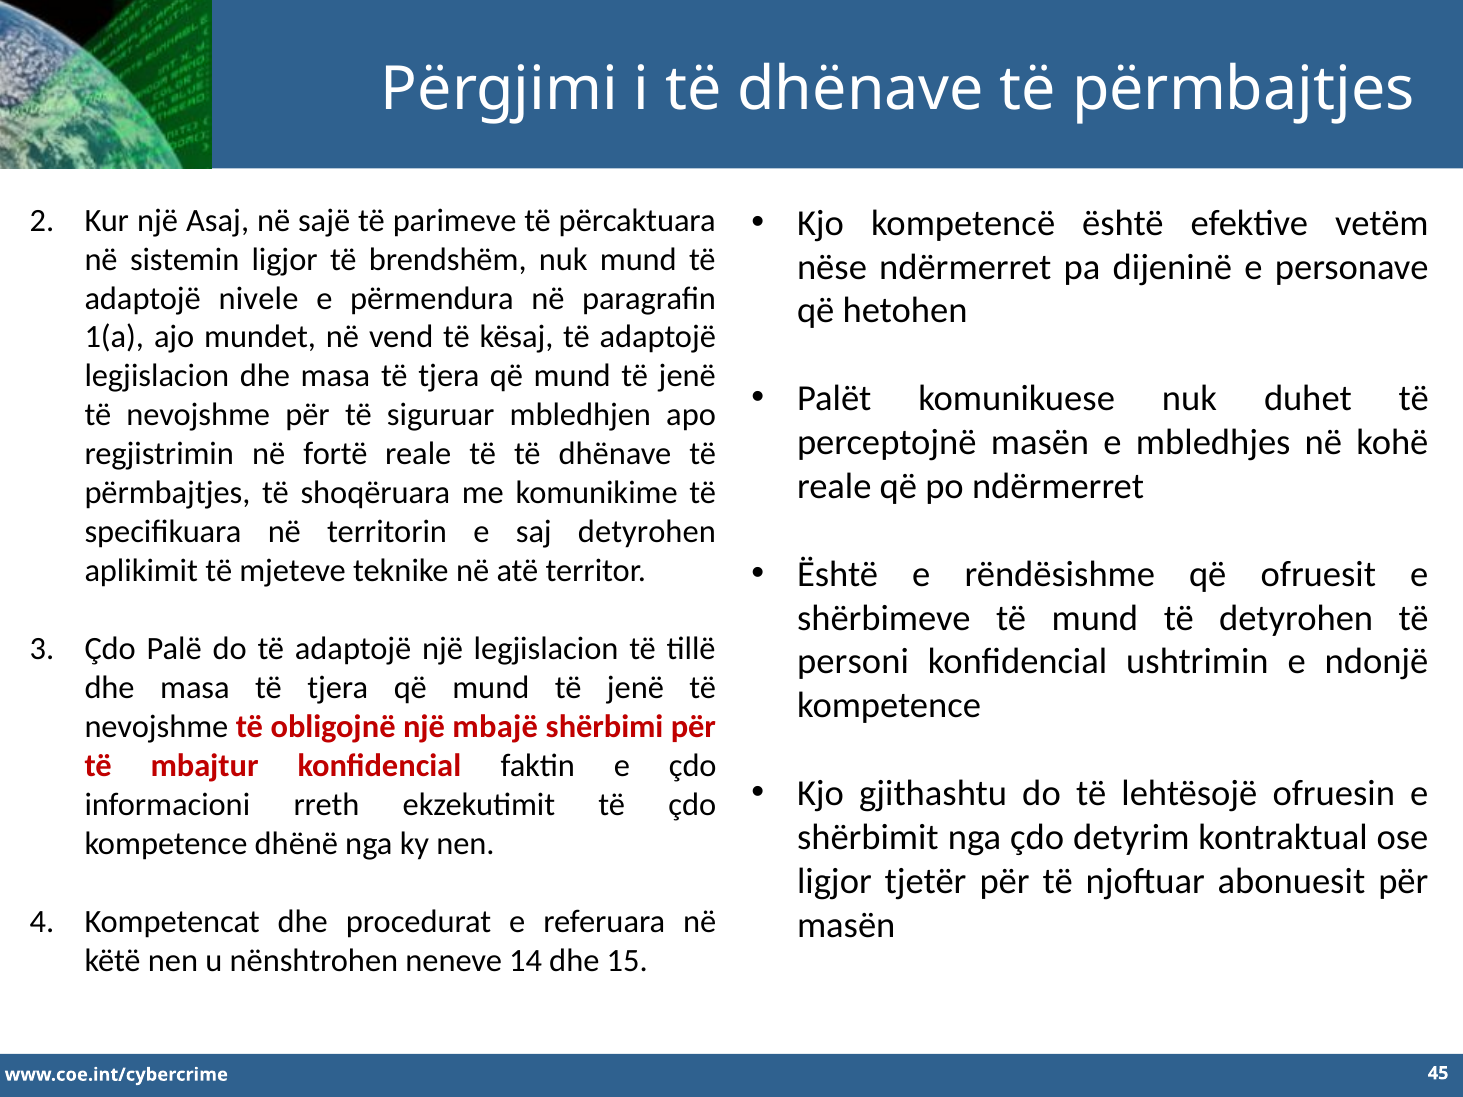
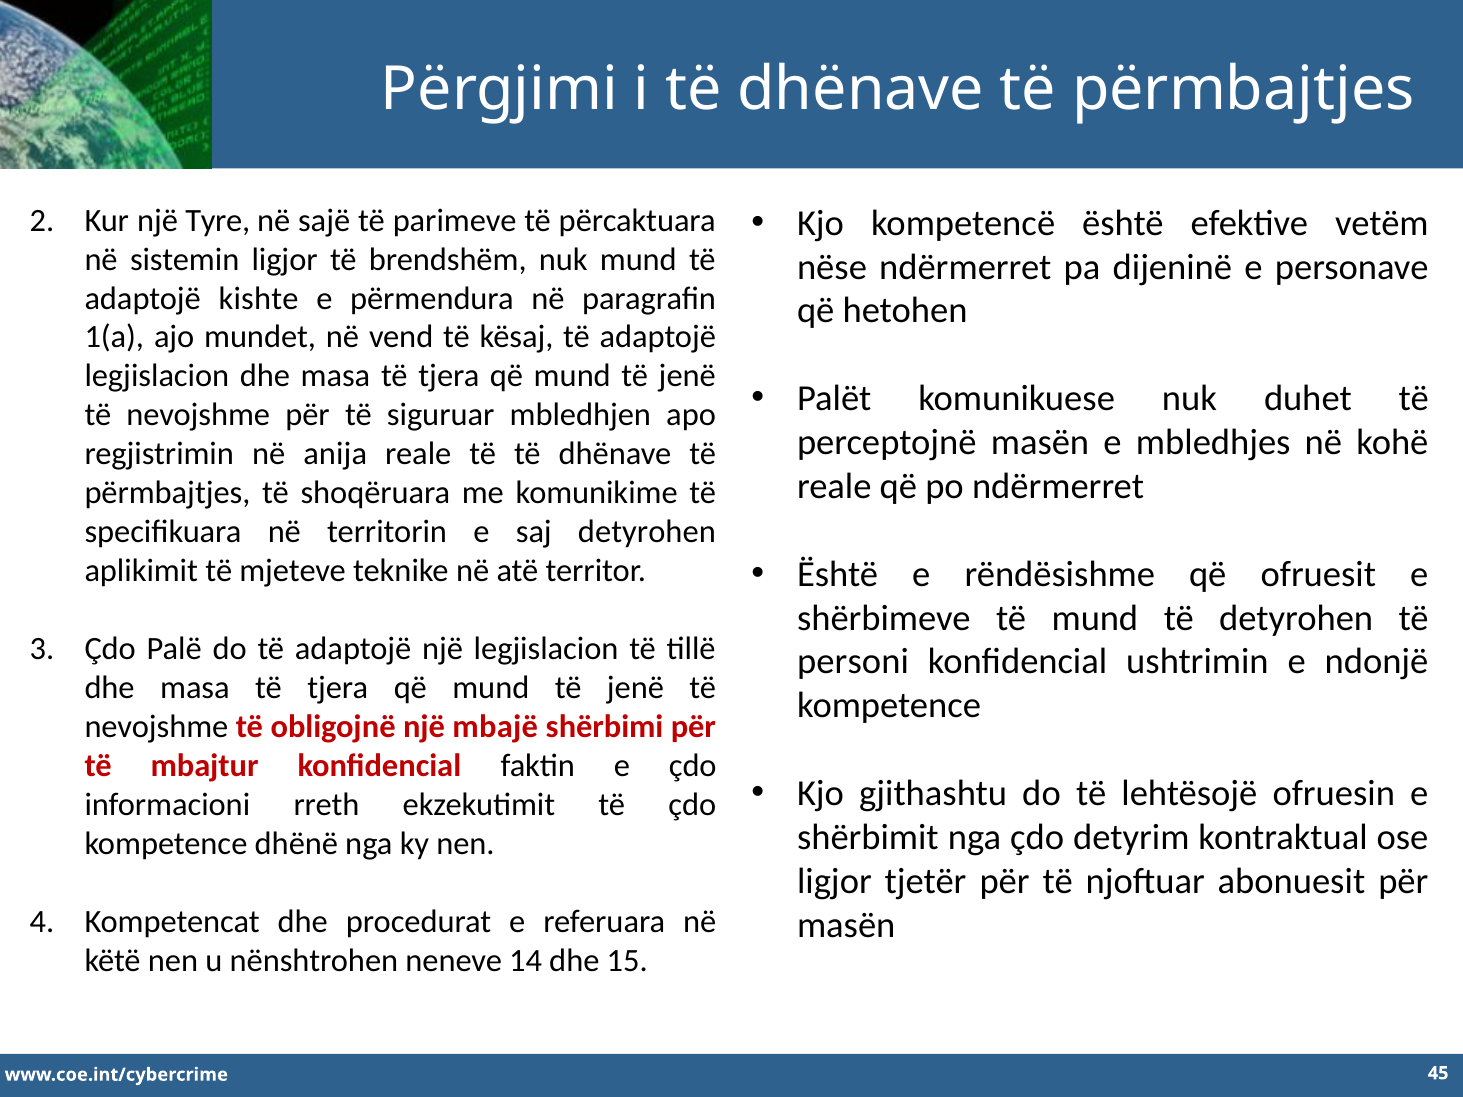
Asaj: Asaj -> Tyre (218, 220)
nivele: nivele -> kishte (259, 298)
fortë: fortë -> anija (335, 454)
